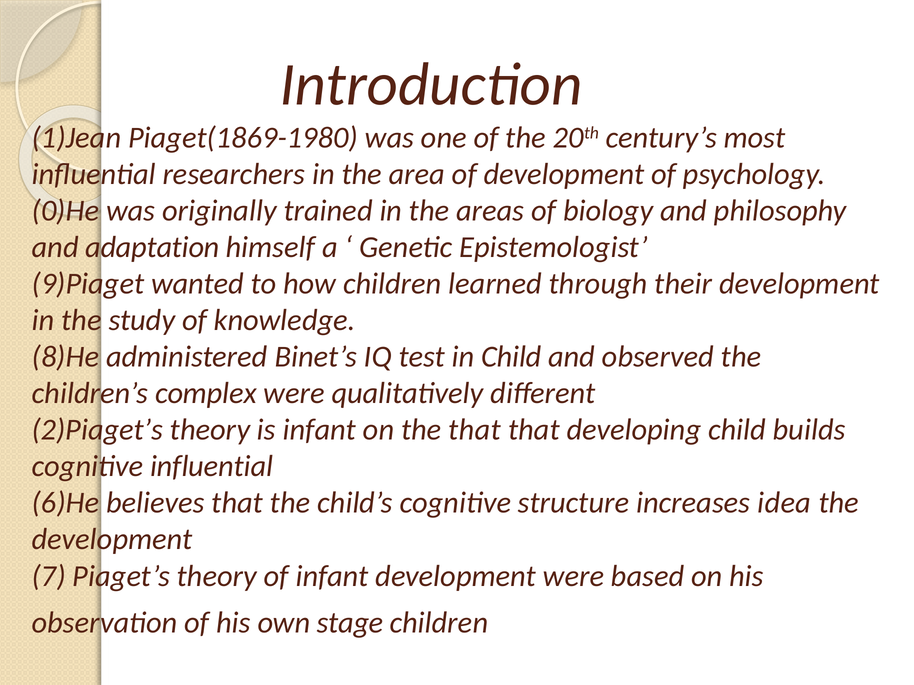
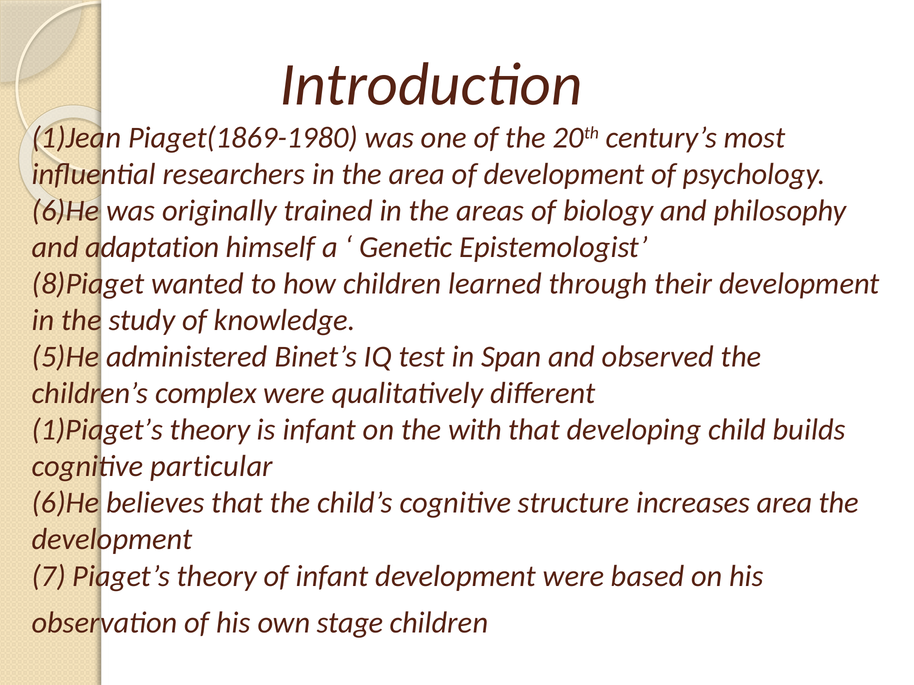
0)He: 0)He -> 6)He (66, 211)
9)Piaget: 9)Piaget -> 8)Piaget (88, 284)
8)He: 8)He -> 5)He (66, 357)
in Child: Child -> Span (511, 357)
2)Piaget’s: 2)Piaget’s -> 1)Piaget’s (97, 430)
the that: that -> with (475, 430)
cognitive influential: influential -> particular (211, 467)
increases idea: idea -> area (785, 503)
